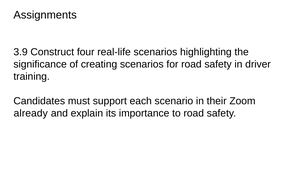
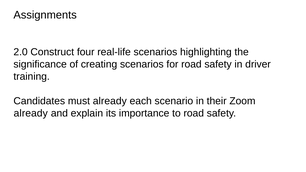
3.9: 3.9 -> 2.0 (21, 52)
must support: support -> already (110, 101)
